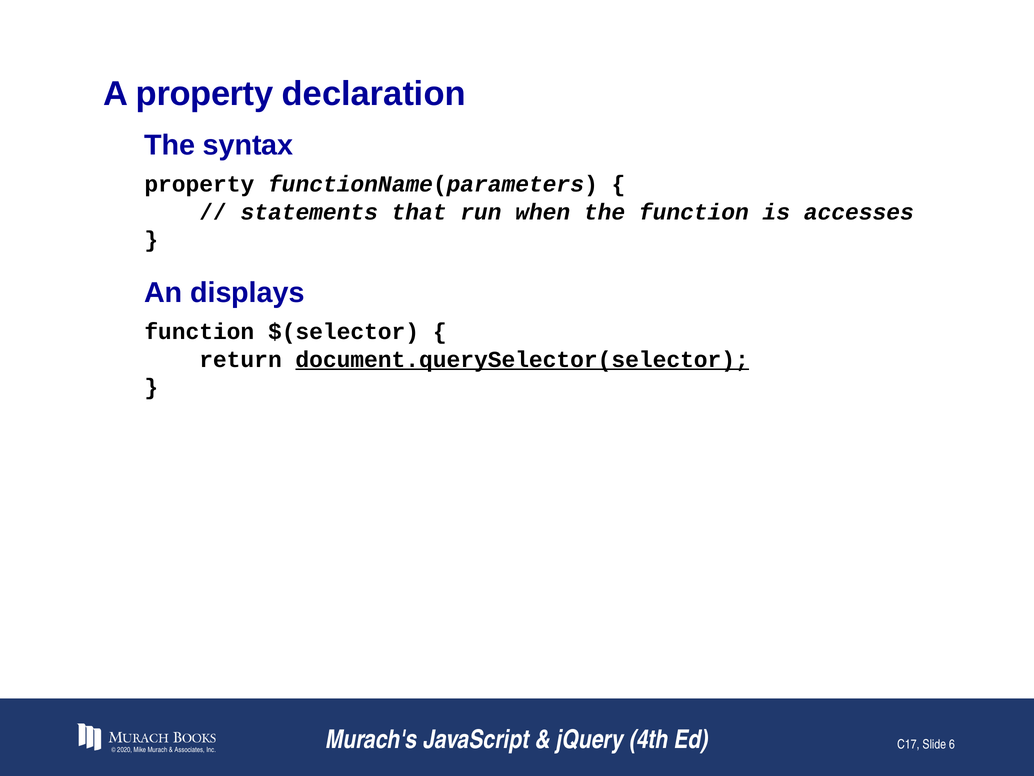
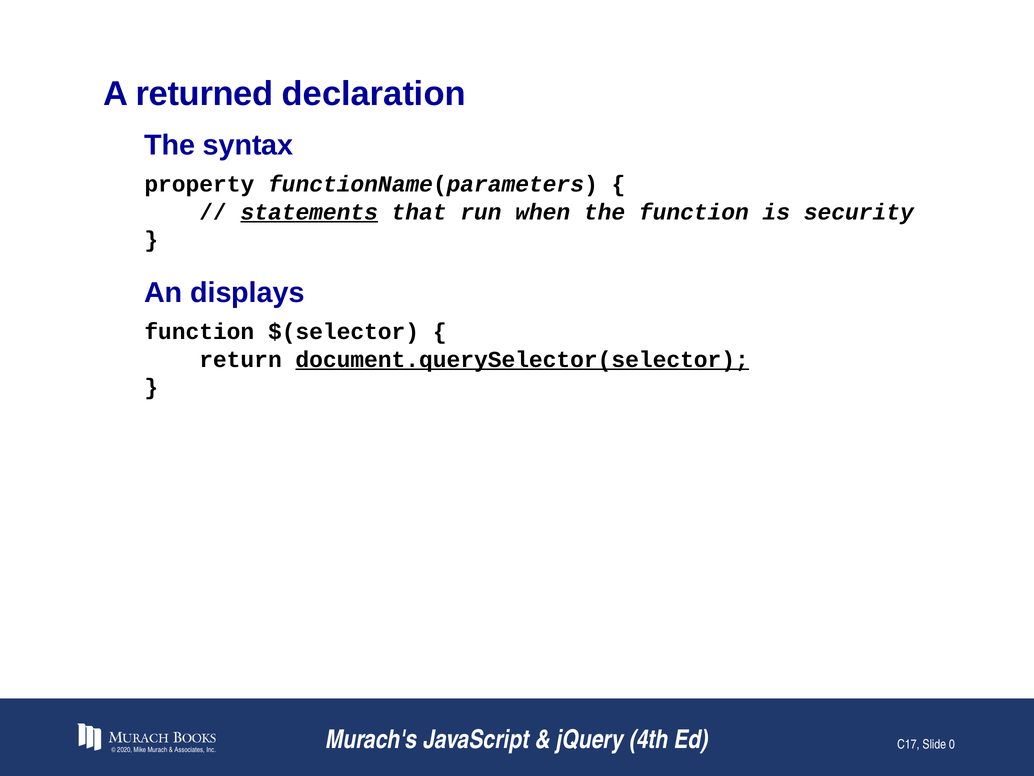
A property: property -> returned (205, 94)
statements underline: none -> present (309, 212)
accesses: accesses -> security (859, 212)
6: 6 -> 0 (952, 744)
